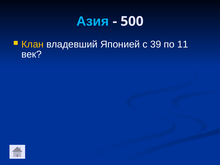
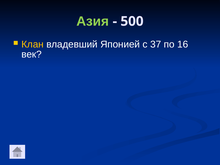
Азия colour: light blue -> light green (93, 21)
39: 39 -> 37 (156, 44)
11: 11 -> 16 (183, 44)
